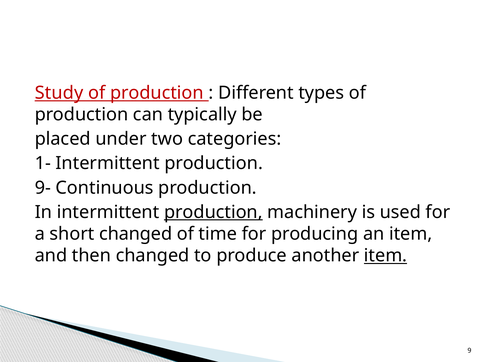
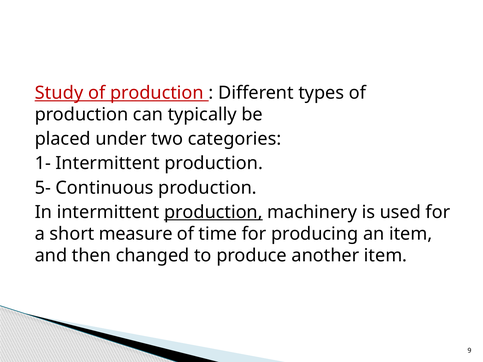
9-: 9- -> 5- (43, 188)
short changed: changed -> measure (136, 234)
item underline: present -> none (386, 256)
